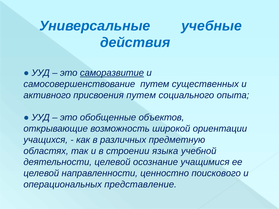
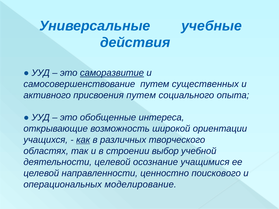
объектов: объектов -> интереса (161, 118)
как underline: none -> present (83, 140)
предметную: предметную -> творческого (177, 140)
языка: языка -> выбор (165, 151)
представление: представление -> моделирование (141, 185)
